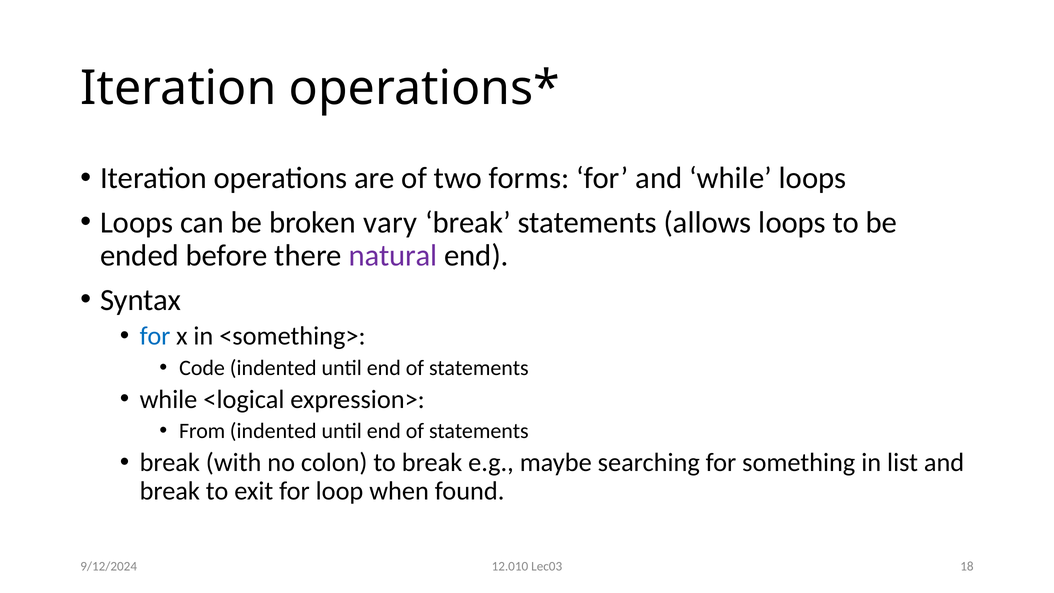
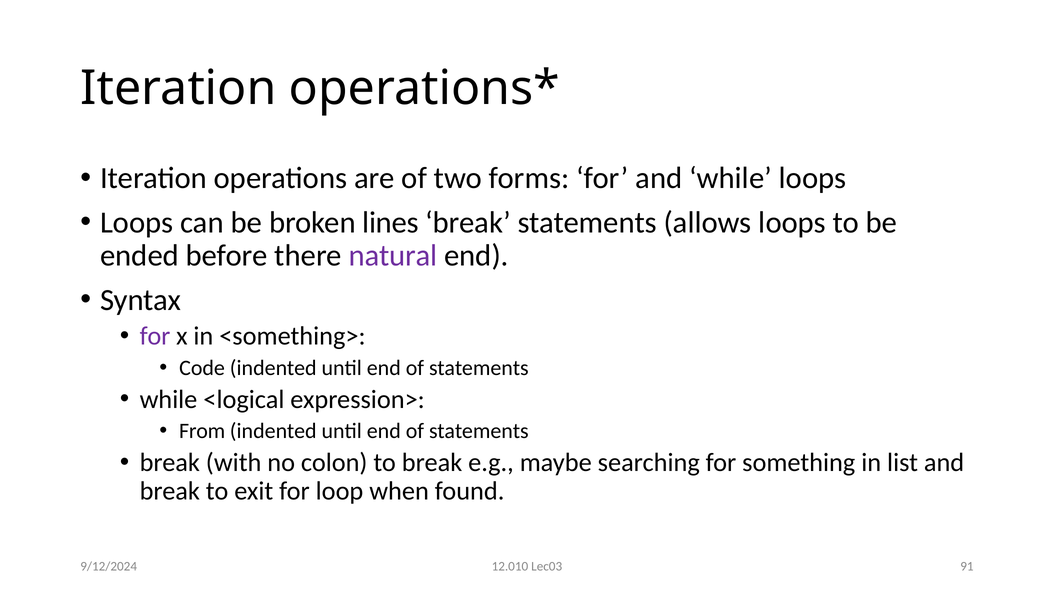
vary: vary -> lines (391, 222)
for colour: blue -> purple (155, 336)
18: 18 -> 91 (967, 566)
